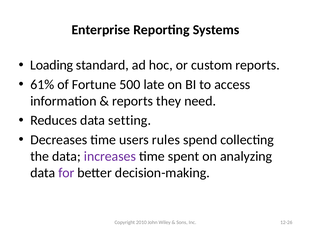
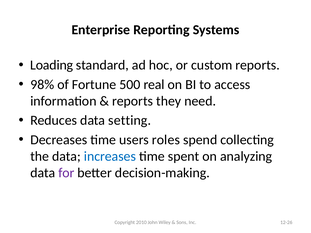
61%: 61% -> 98% (42, 85)
late: late -> real (154, 85)
rules: rules -> roles (166, 140)
increases colour: purple -> blue (110, 156)
